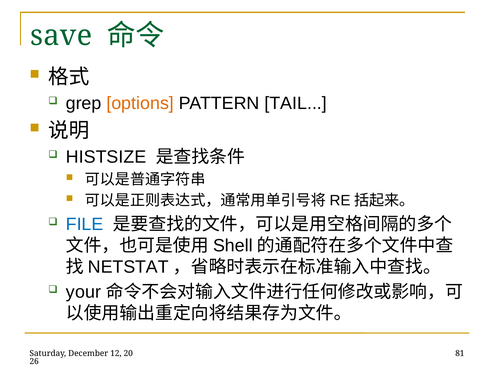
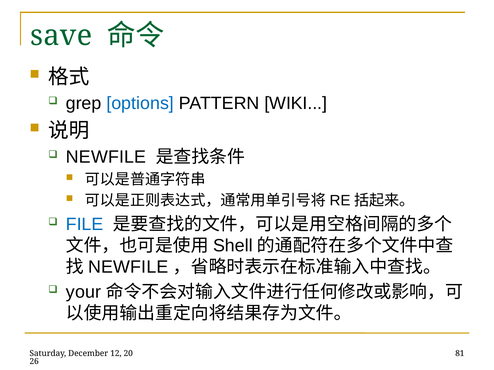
options colour: orange -> blue (140, 103)
TAIL: TAIL -> WIKI (296, 103)
HISTSIZE: HISTSIZE -> NEWFILE (106, 157)
NETSTAT: NETSTAT -> NEWFILE (128, 267)
